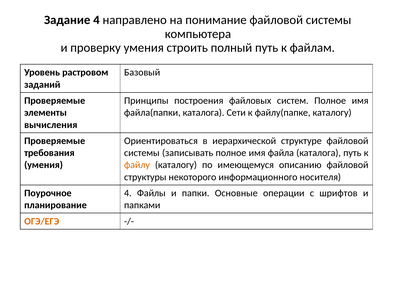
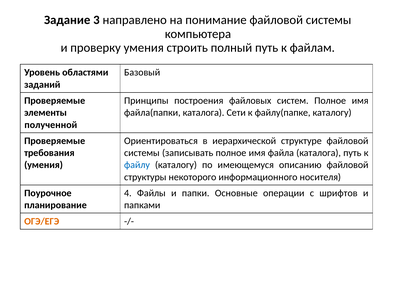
Задание 4: 4 -> 3 (96, 20)
растровом: растровом -> областями (85, 72)
вычисления: вычисления -> полученной (51, 125)
файлу colour: orange -> blue (137, 165)
